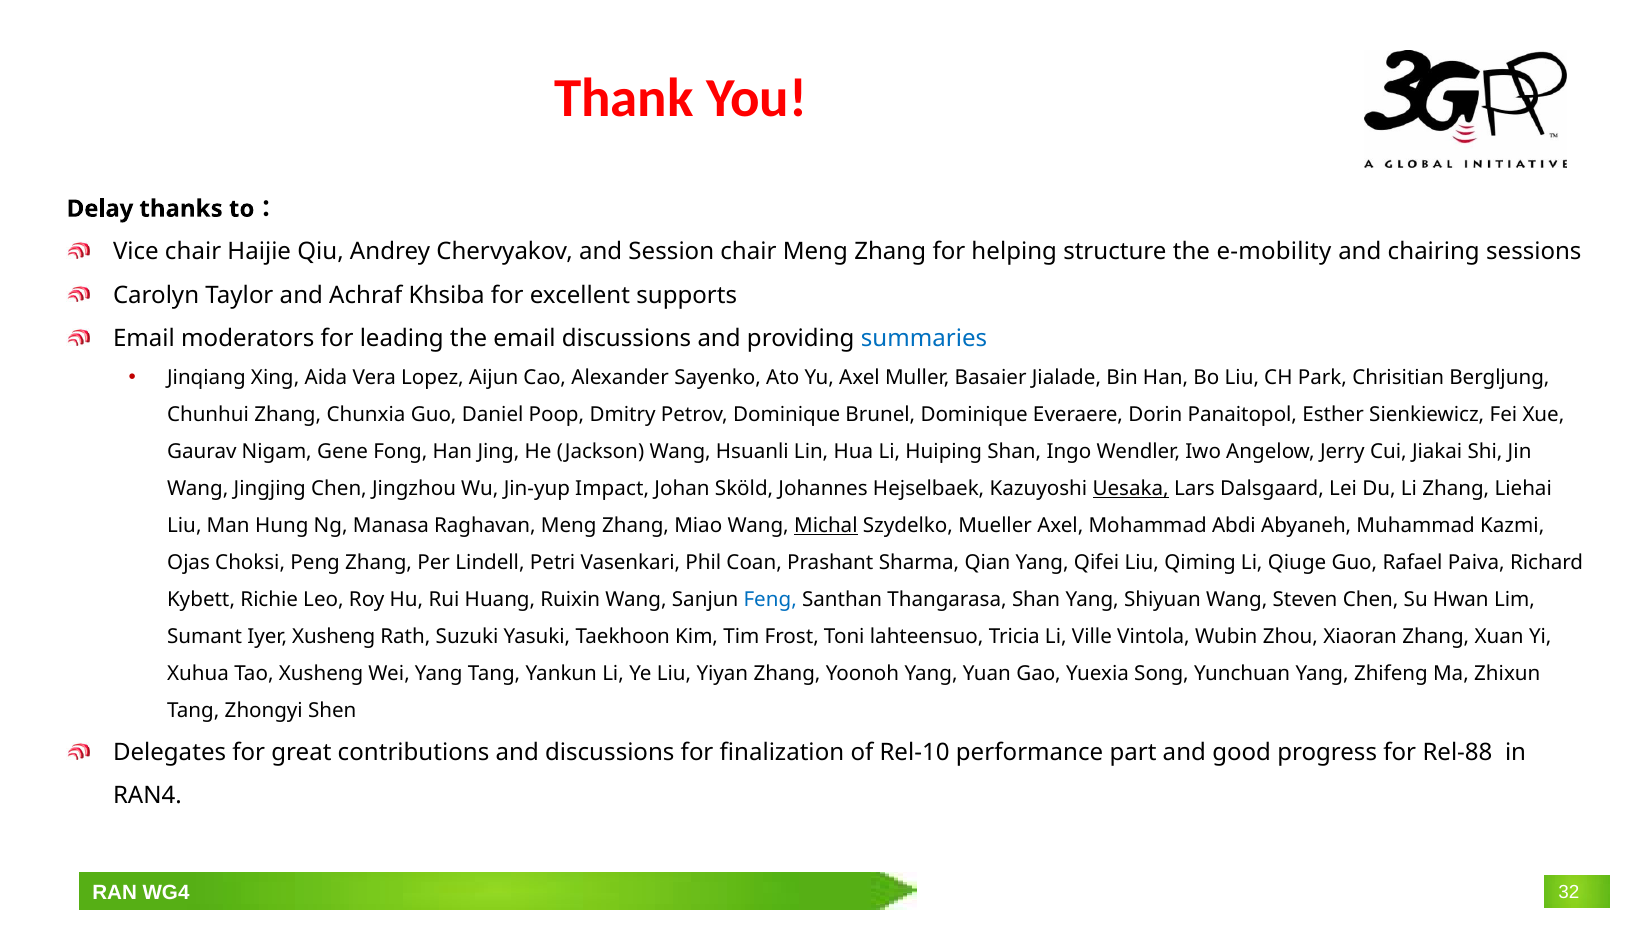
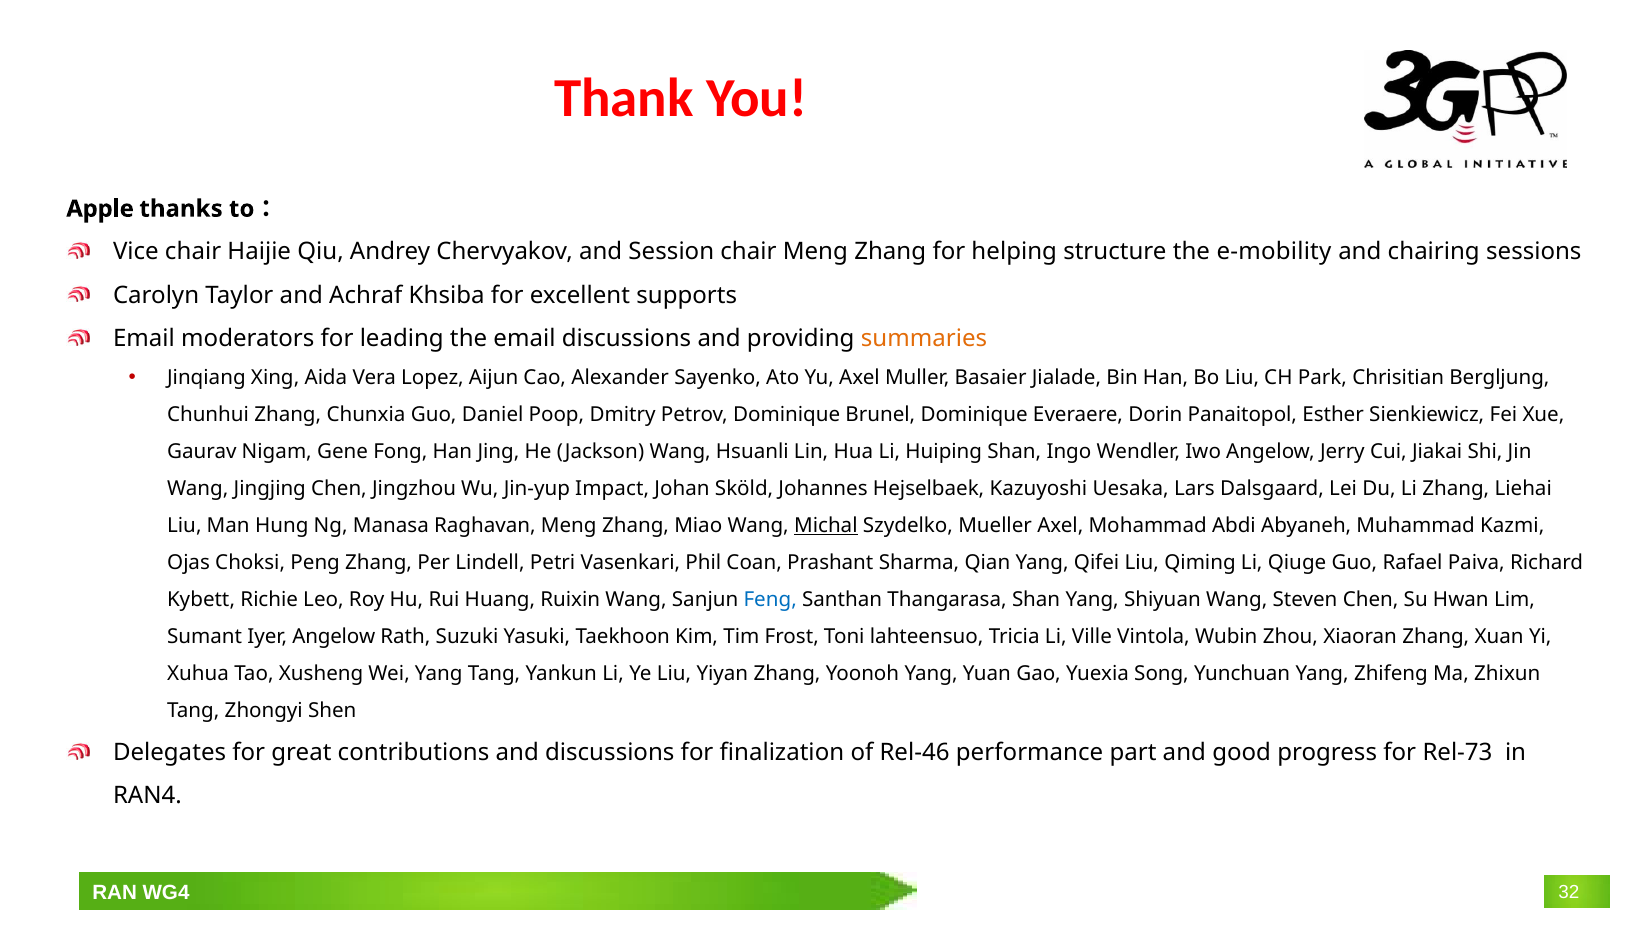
Delay: Delay -> Apple (100, 209)
summaries colour: blue -> orange (924, 339)
Uesaka underline: present -> none (1131, 489)
Iyer Xusheng: Xusheng -> Angelow (334, 637)
Rel-10: Rel-10 -> Rel-46 (915, 753)
Rel-88: Rel-88 -> Rel-73 (1457, 753)
